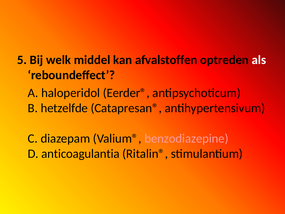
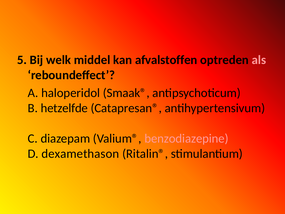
als colour: white -> pink (259, 60)
Eerder®: Eerder® -> Smaak® (126, 93)
anticoagulantia: anticoagulantia -> dexamethason (80, 154)
